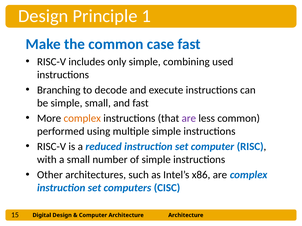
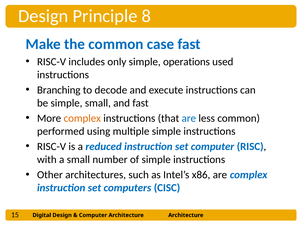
1: 1 -> 8 (146, 16)
combining: combining -> operations (186, 62)
are colour: purple -> blue (189, 118)
